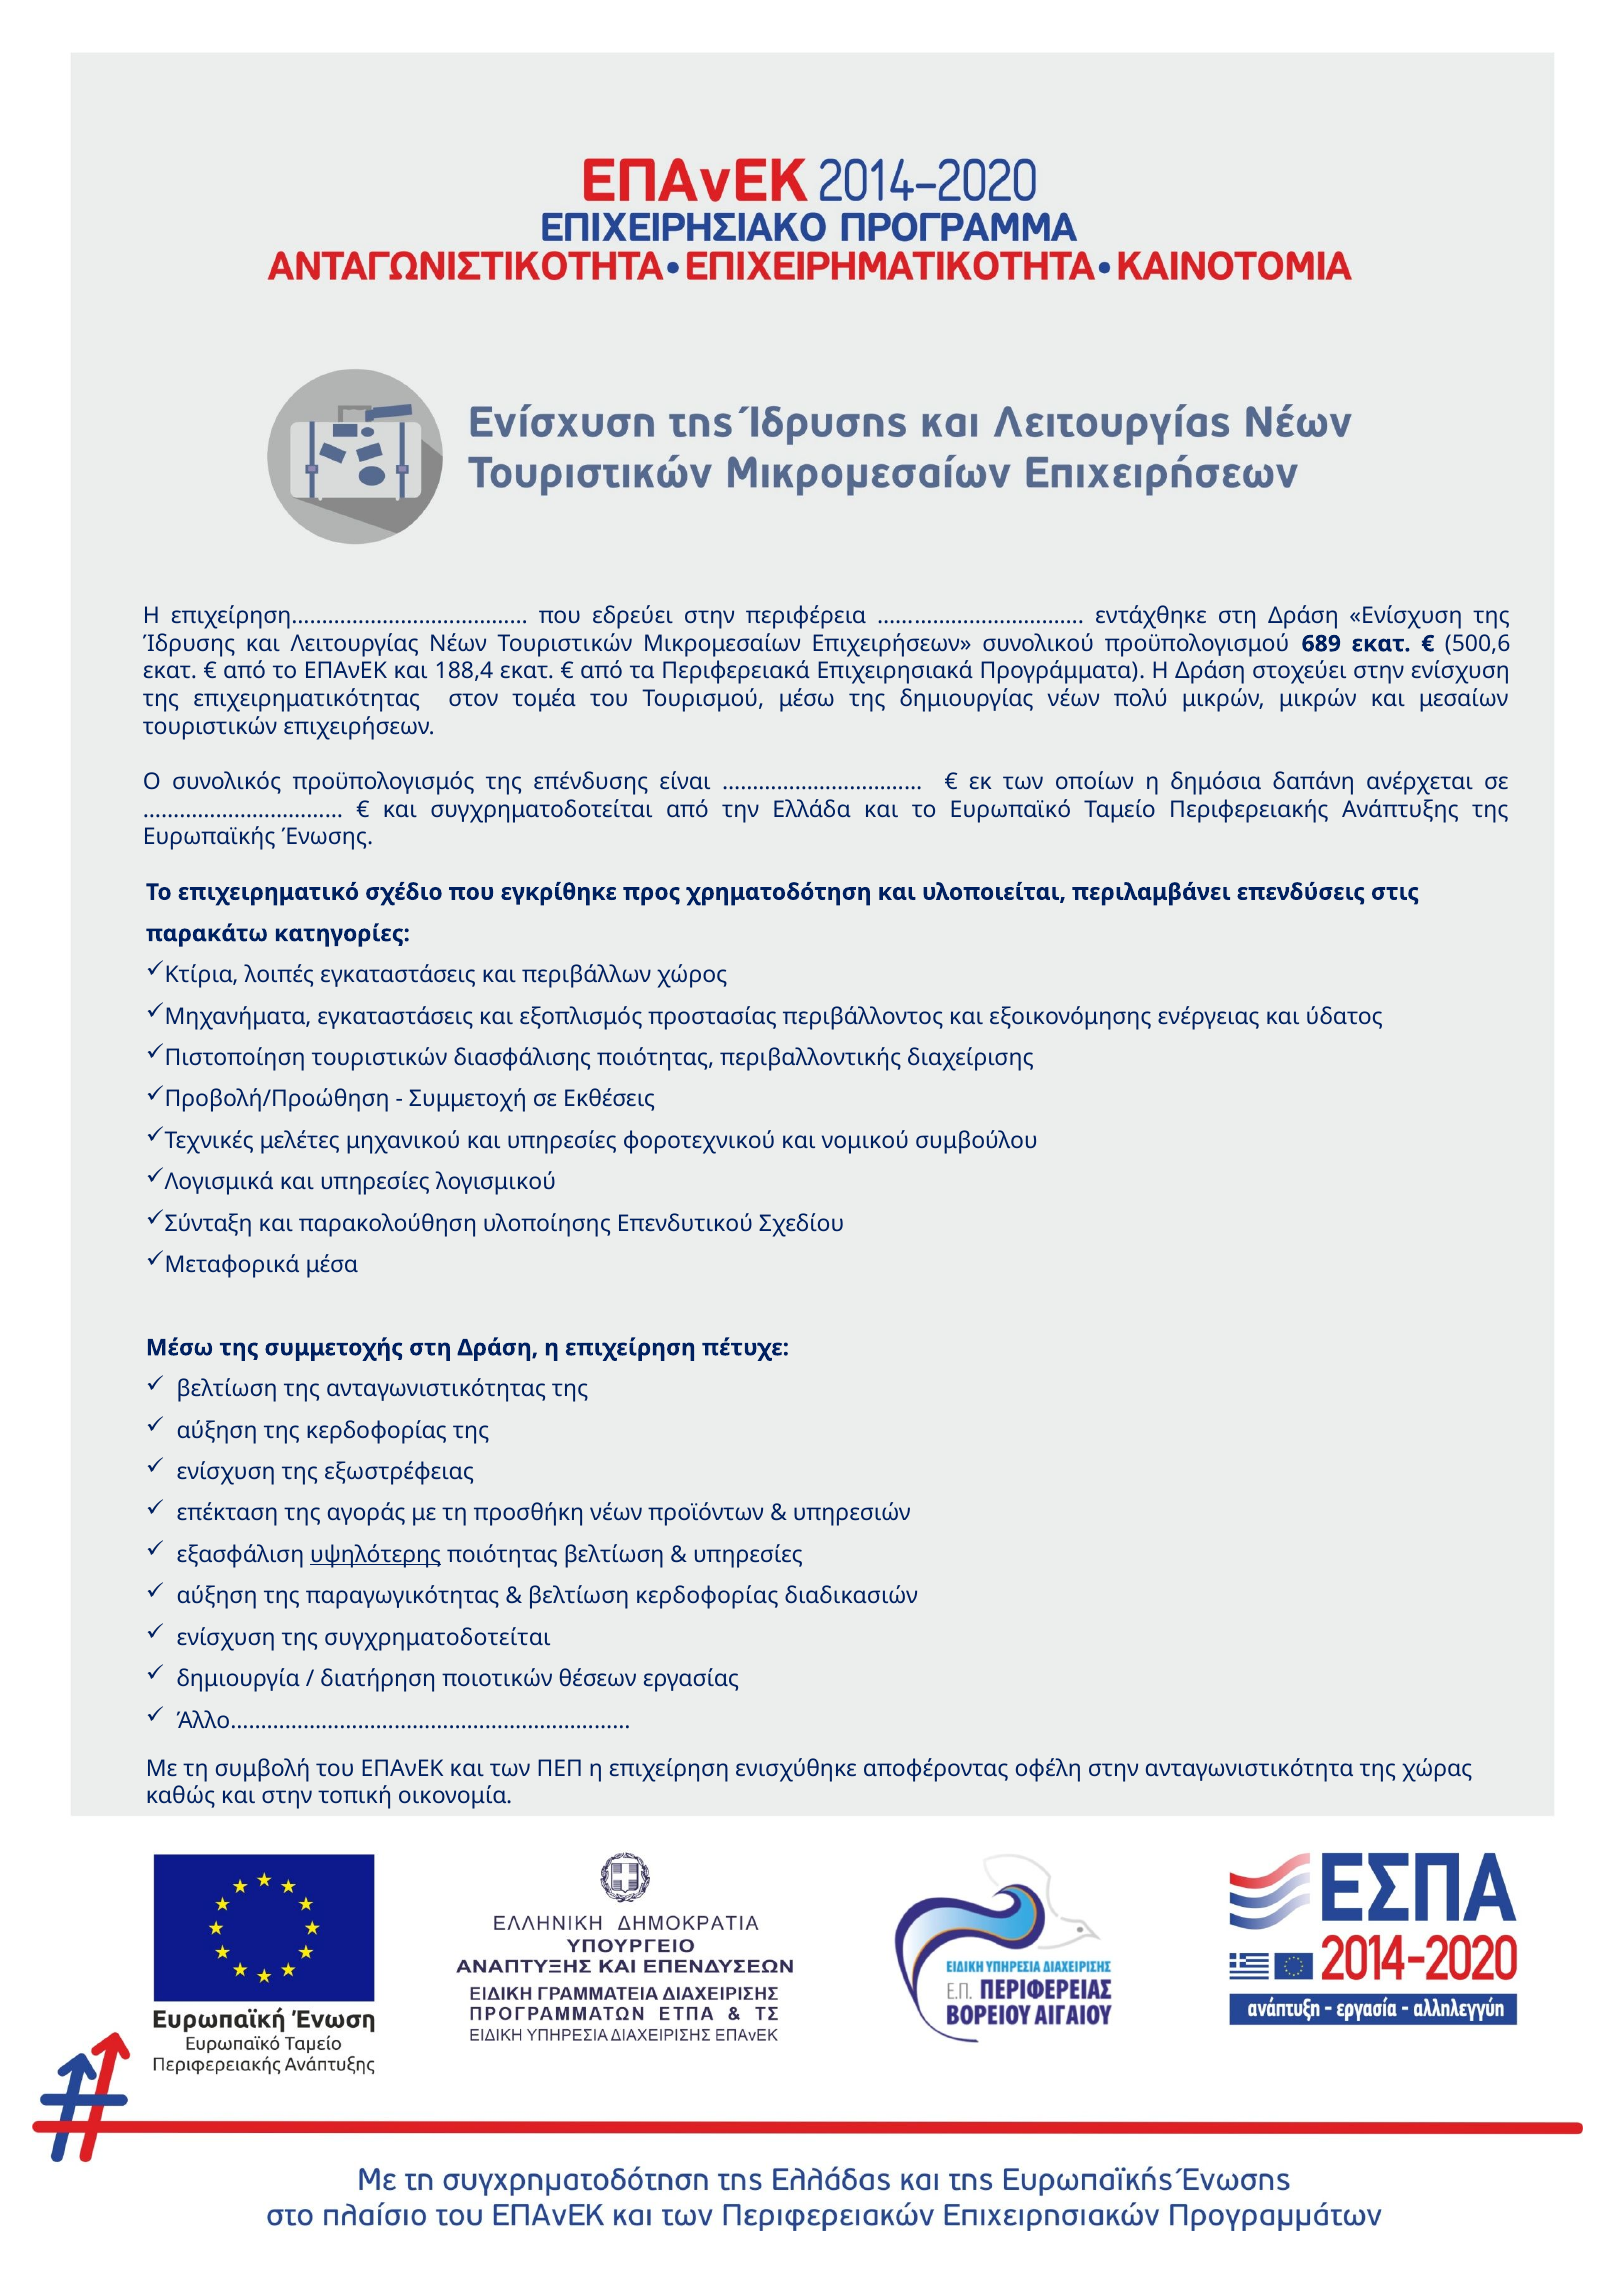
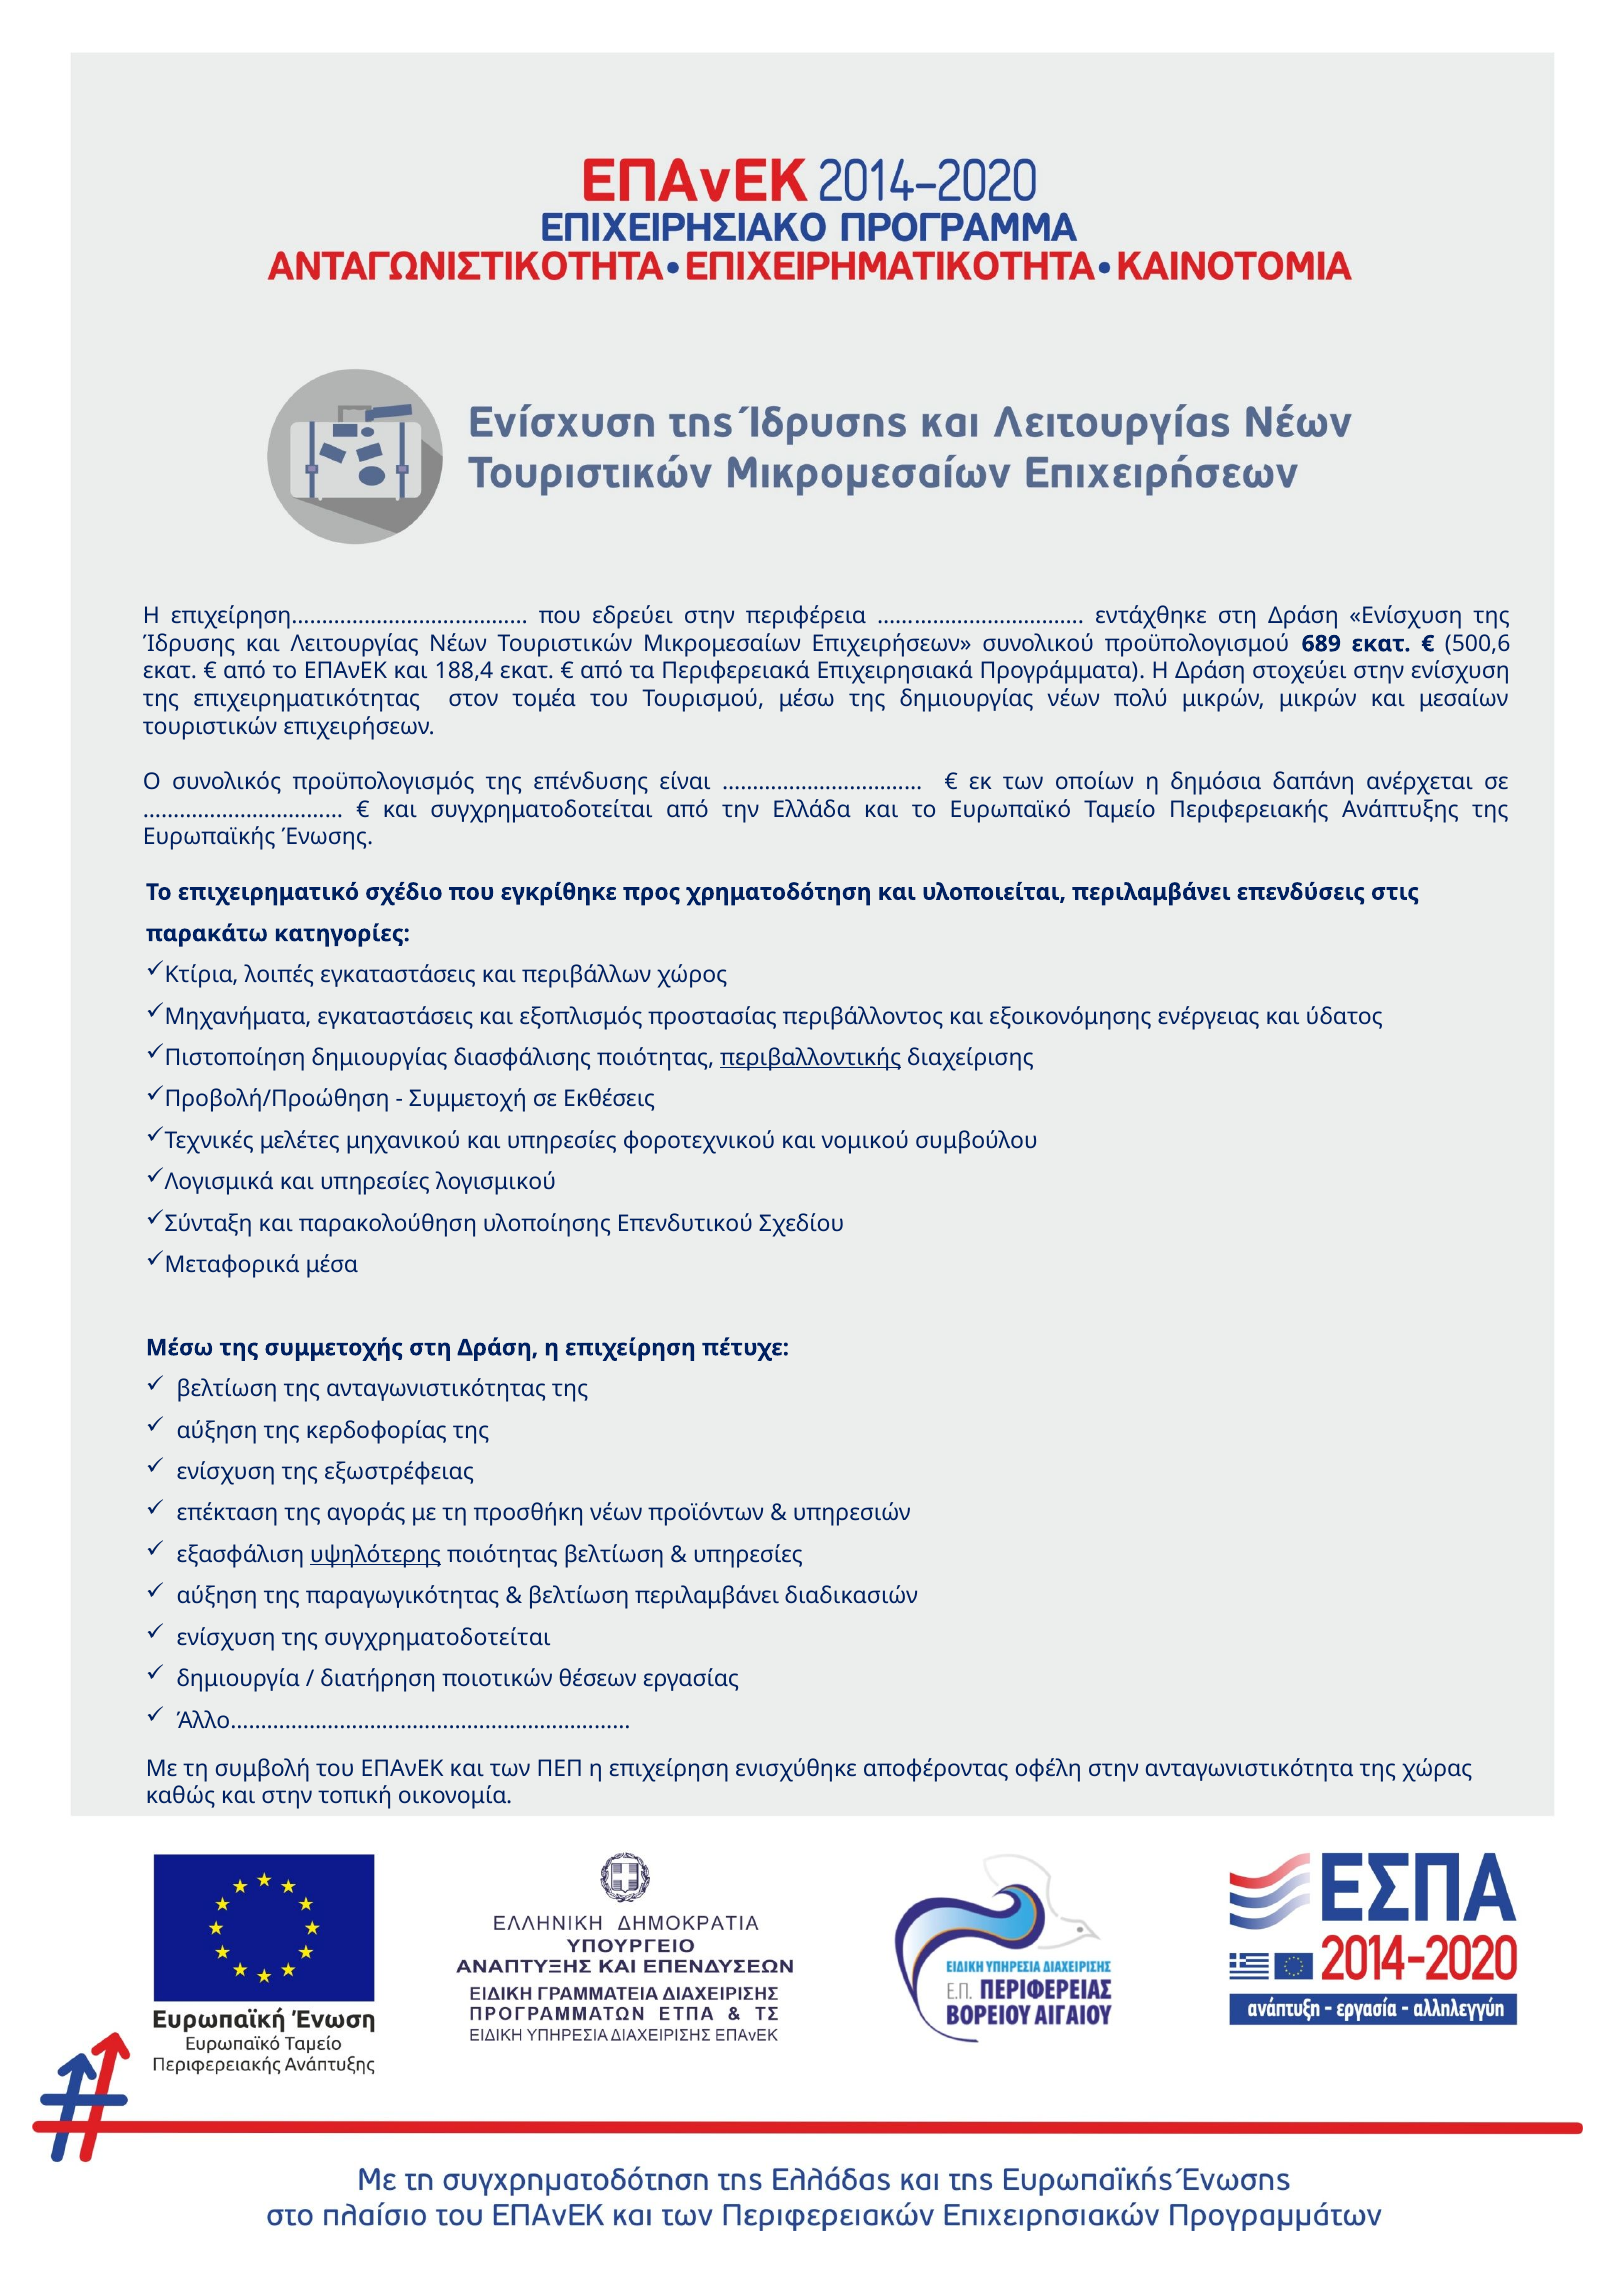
Πιστοποίηση τουριστικών: τουριστικών -> δημιουργίας (380, 1058)
περιβαλλοντικής underline: none -> present (811, 1058)
βελτίωση κερδοφορίας: κερδοφορίας -> περιλαμβάνει (707, 1597)
